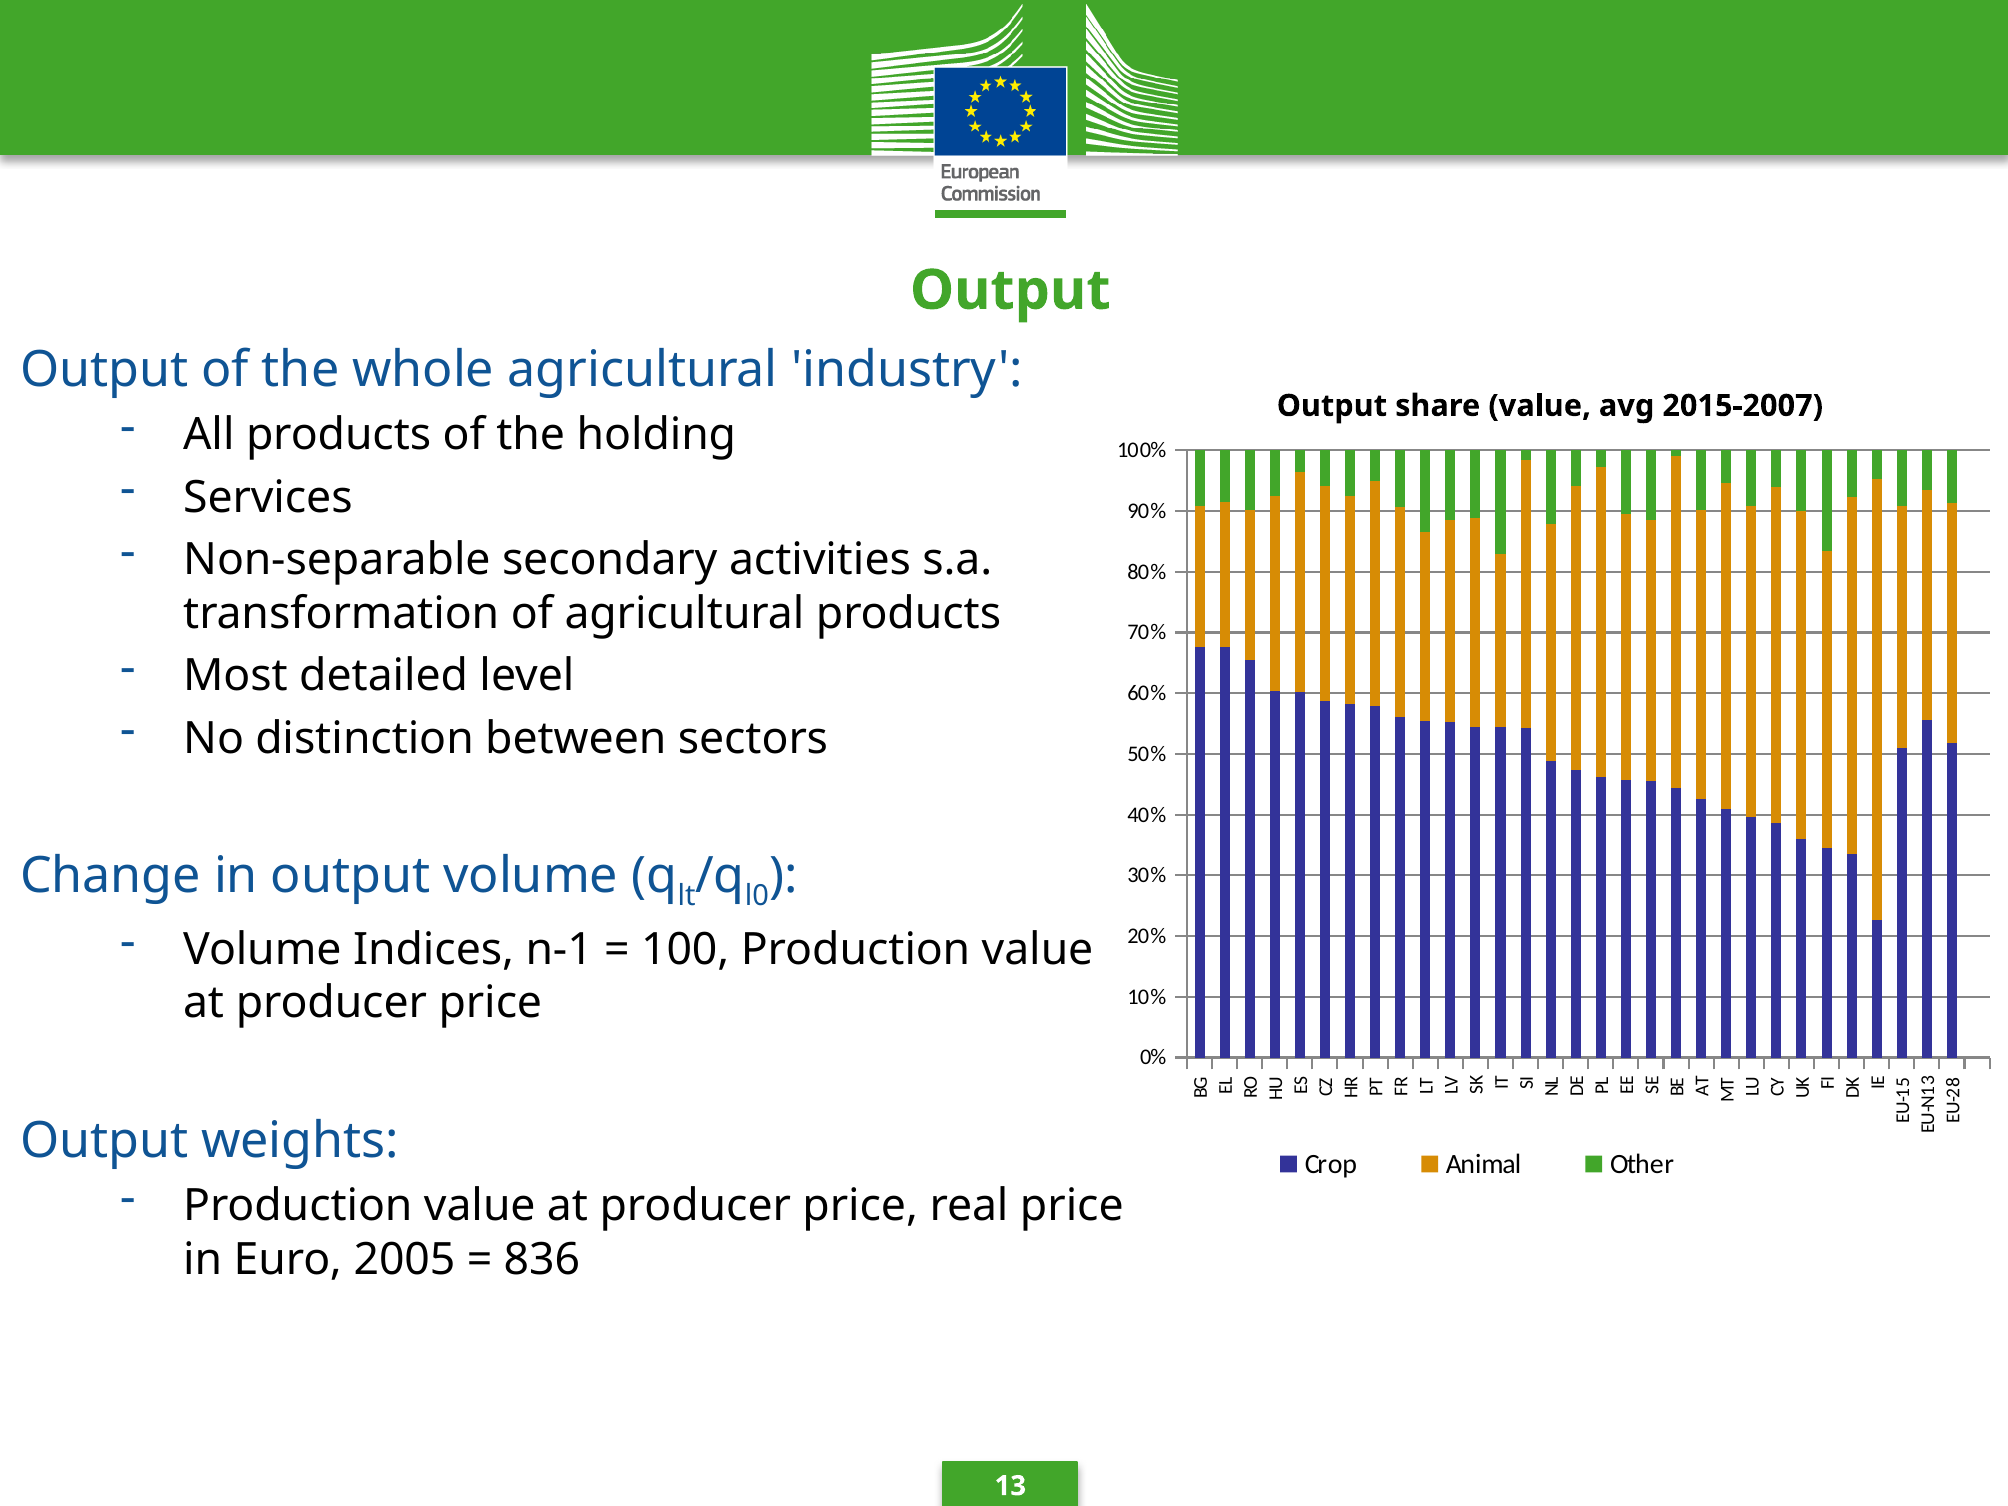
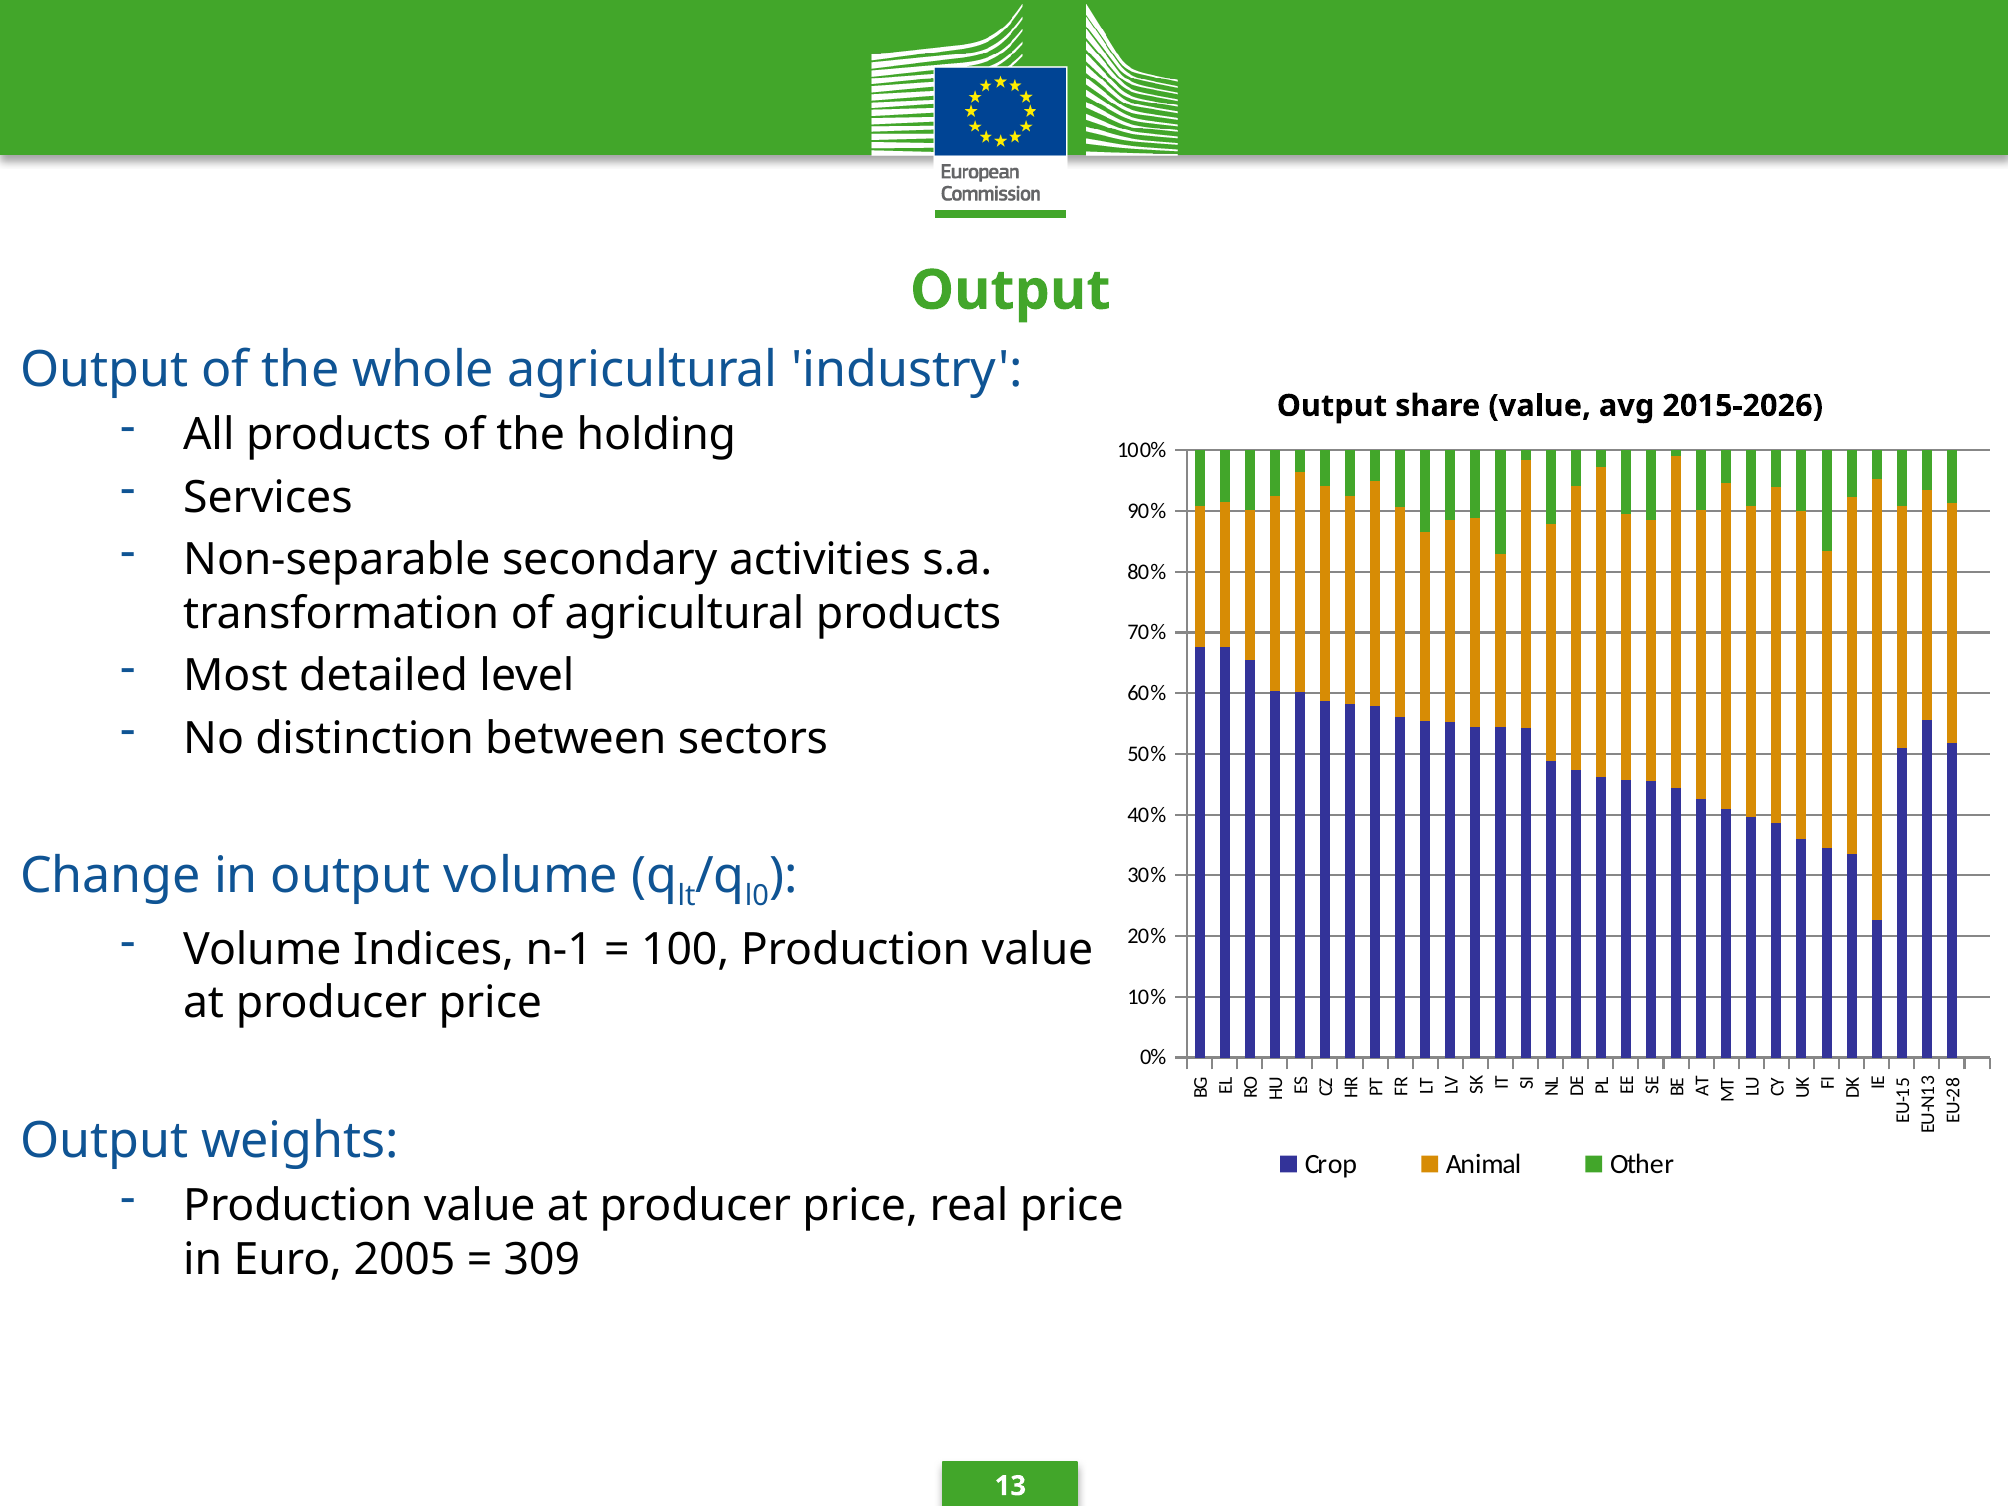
2015-2007: 2015-2007 -> 2015-2026 (1743, 406)
836: 836 -> 309 (542, 1260)
